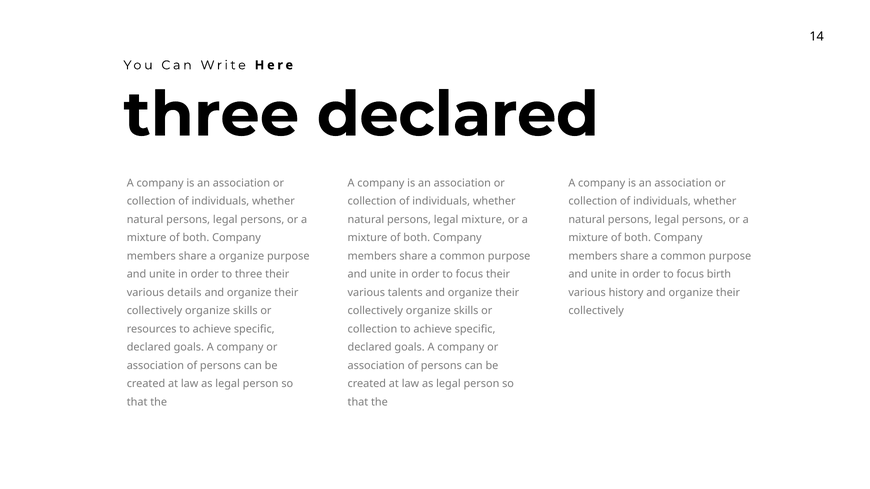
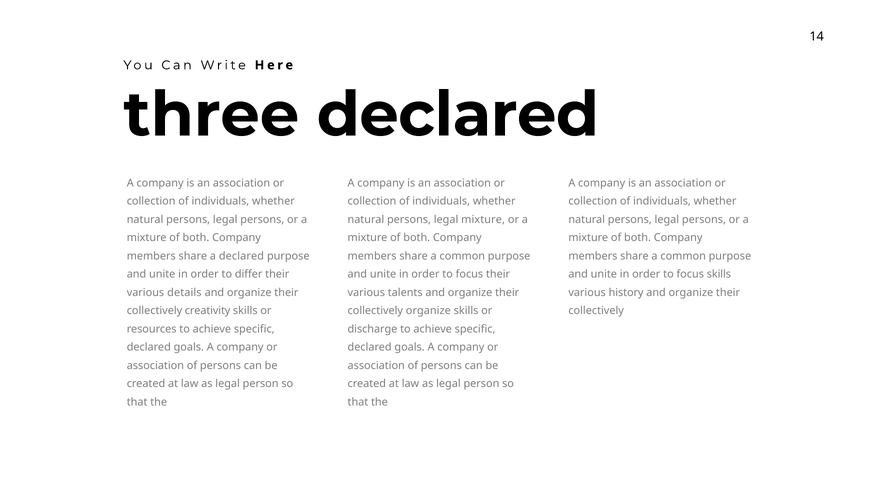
a organize: organize -> declared (241, 256)
to three: three -> differ (249, 275)
focus birth: birth -> skills (719, 275)
organize: organize -> creativity (208, 311)
collection: collection -> discharge (372, 329)
